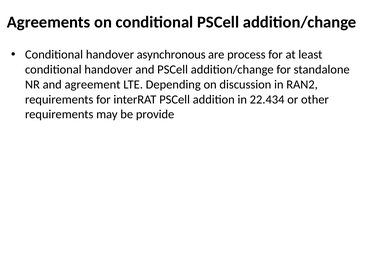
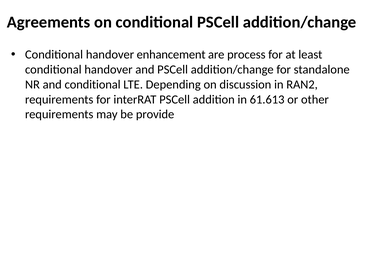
asynchronous: asynchronous -> enhancement (171, 55)
and agreement: agreement -> conditional (93, 85)
22.434: 22.434 -> 61.613 (267, 100)
